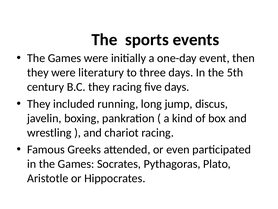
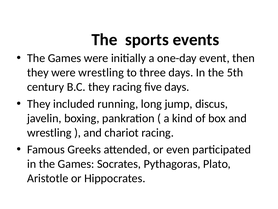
were literatury: literatury -> wrestling (101, 72)
